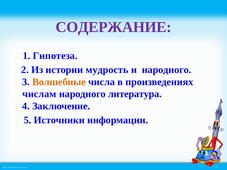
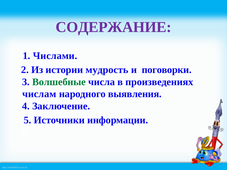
Гипотеза: Гипотеза -> Числами (55, 56)
и народного: народного -> поговорки (167, 70)
Волшебные colour: orange -> green (59, 82)
литература: литература -> выявления (135, 94)
